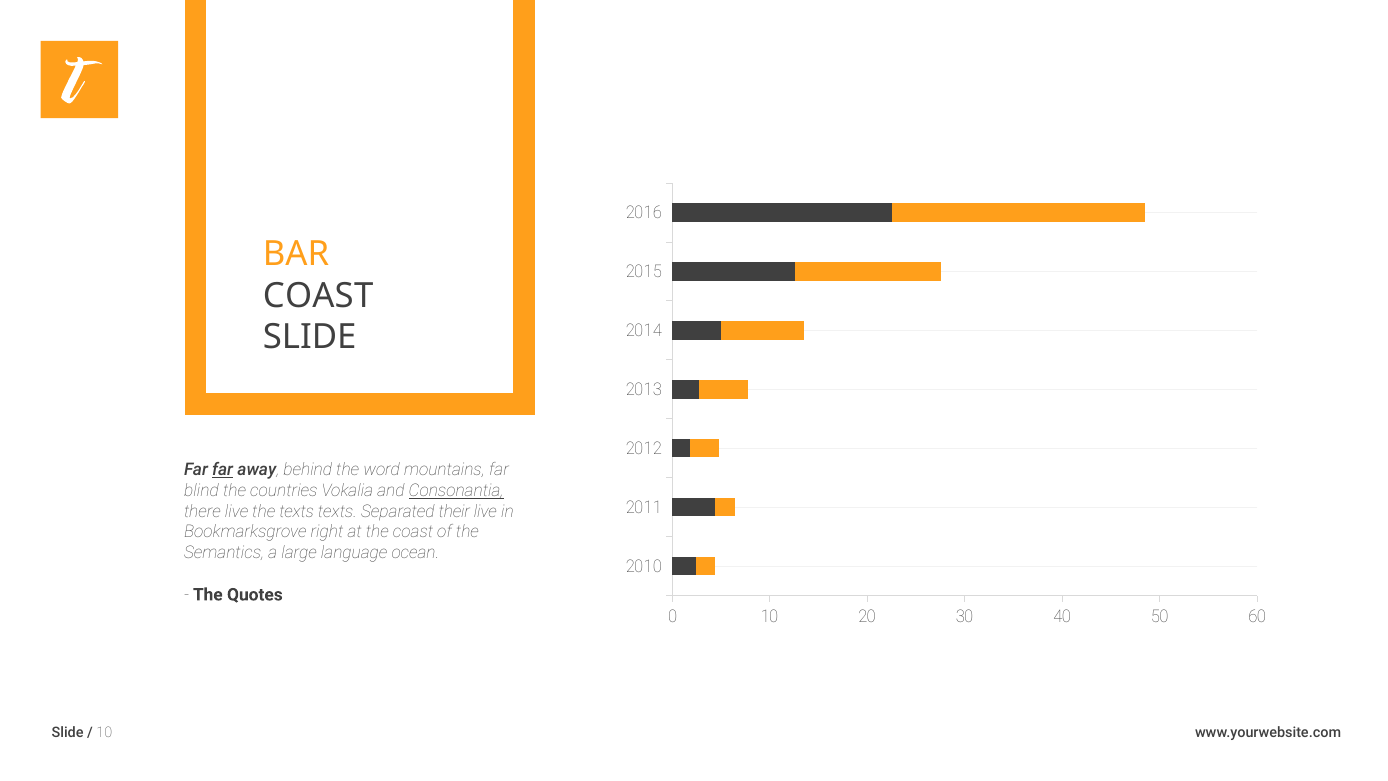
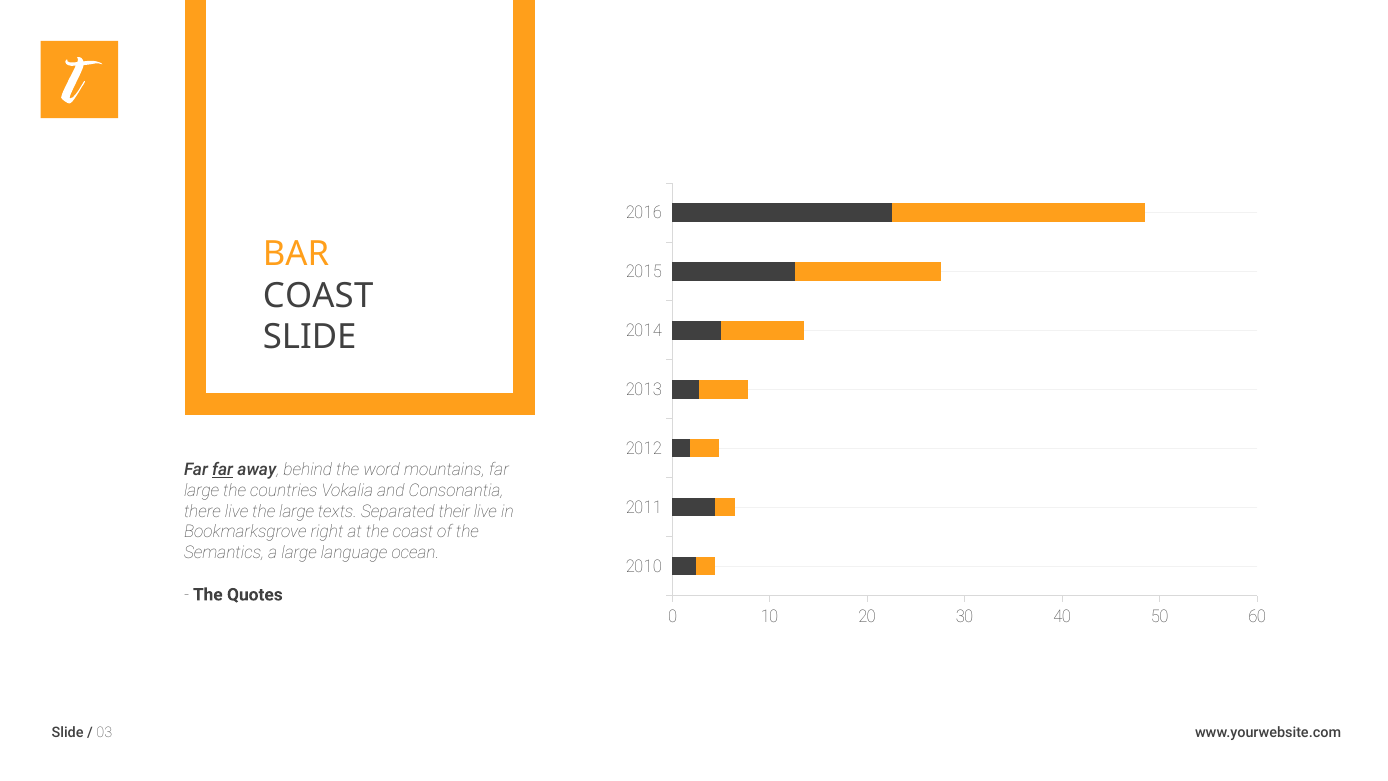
blind: blind -> large (202, 490)
Consonantia underline: present -> none (456, 490)
the texts: texts -> large (297, 511)
10: 10 -> 03 (104, 732)
